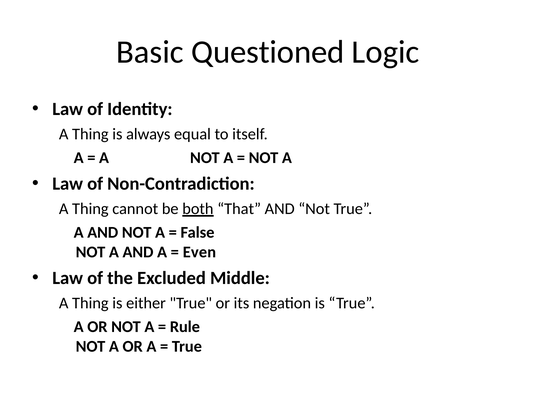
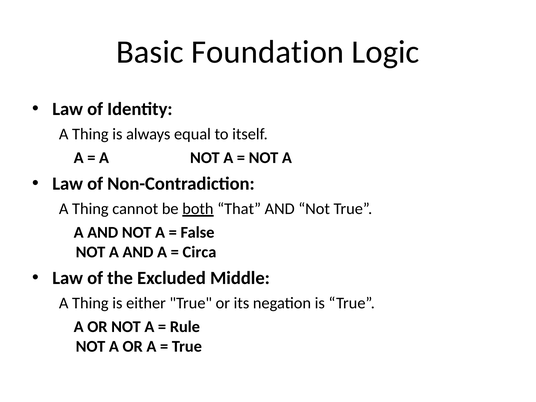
Questioned: Questioned -> Foundation (268, 52)
Even: Even -> Circa (199, 252)
